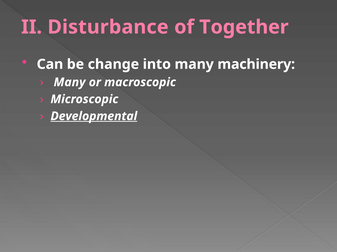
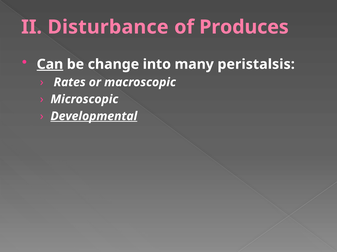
Together: Together -> Produces (244, 27)
Can underline: none -> present (50, 64)
machinery: machinery -> peristalsis (256, 64)
Many: Many -> Rates (70, 82)
